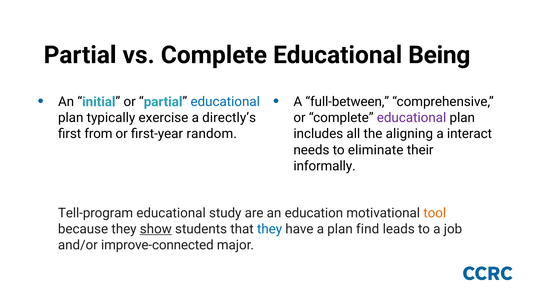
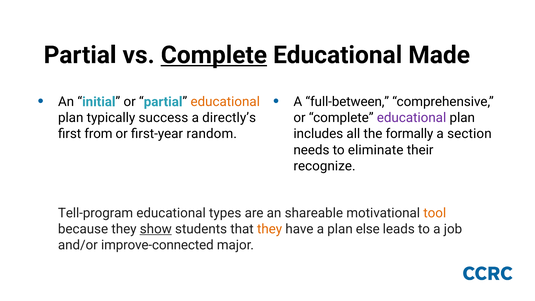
Complete underline: none -> present (214, 55)
Being: Being -> Made (439, 55)
educational colour: blue -> orange (225, 102)
exercise: exercise -> success (163, 118)
aligning: aligning -> formally (409, 134)
interact: interact -> section (469, 134)
informally: informally -> recognize (324, 166)
study: study -> types (225, 213)
education: education -> shareable (314, 213)
they colour: blue -> orange (270, 229)
find: find -> else (368, 229)
